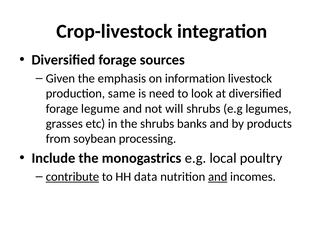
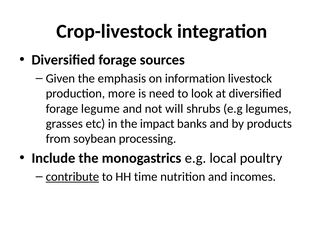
same: same -> more (122, 94)
the shrubs: shrubs -> impact (157, 124)
data: data -> time (146, 177)
and underline: present -> none (218, 177)
